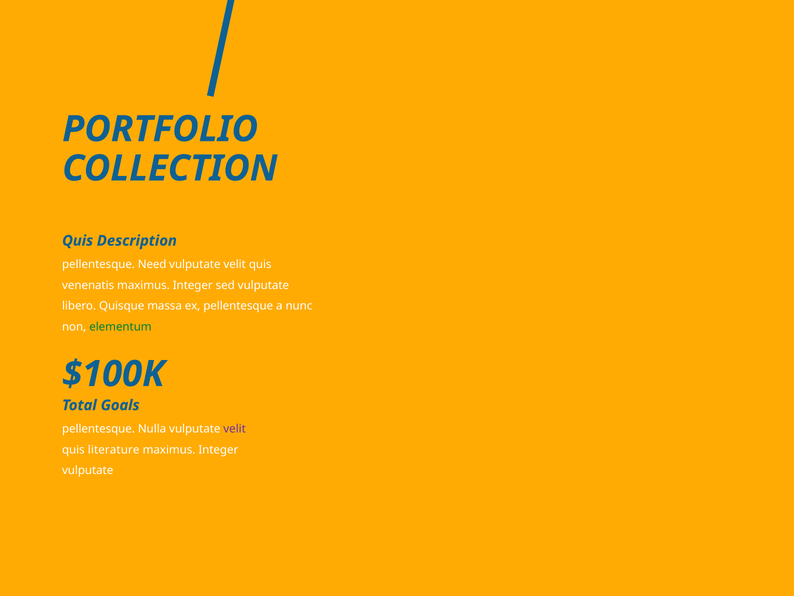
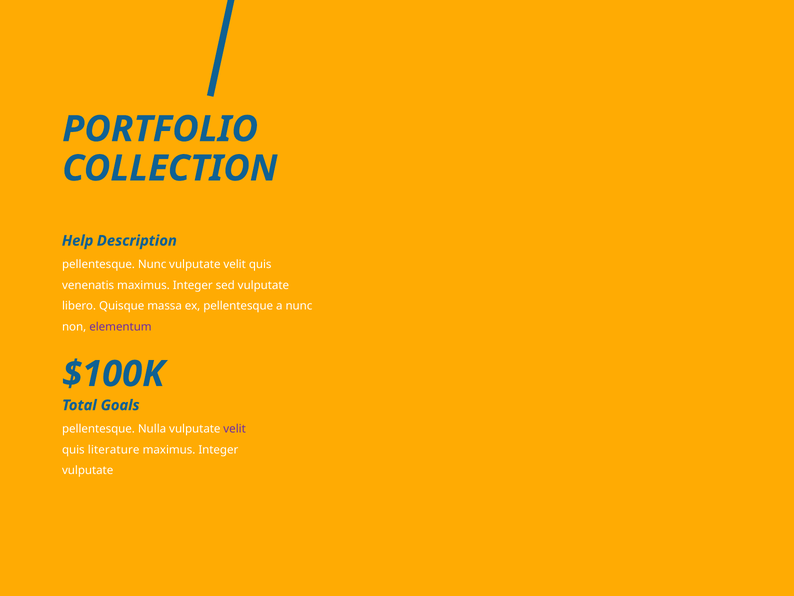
Quis: Quis -> Help (78, 241)
pellentesque Need: Need -> Nunc (152, 264)
elementum colour: green -> purple (120, 327)
